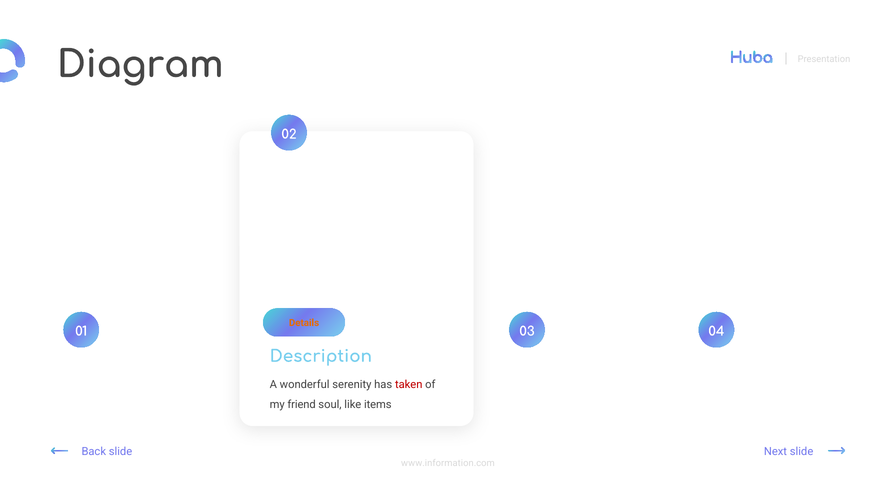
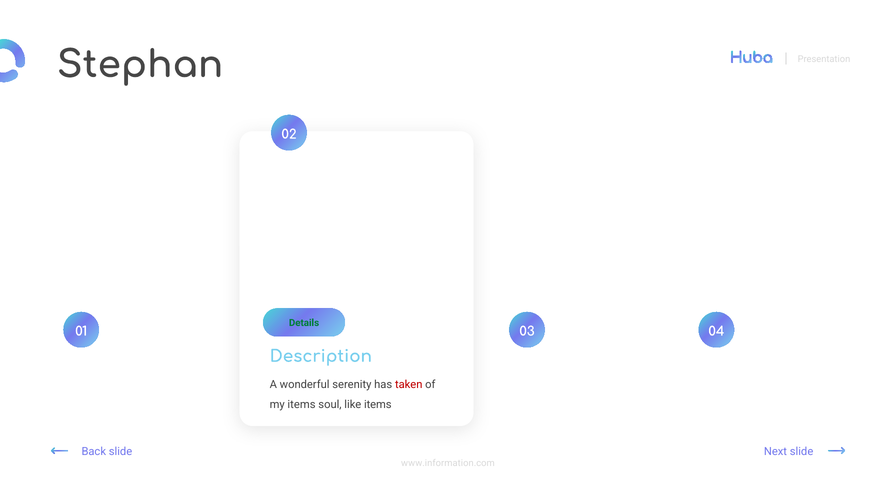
Diagram: Diagram -> Stephan (140, 65)
Details colour: orange -> green (304, 323)
my friend: friend -> items (302, 405)
